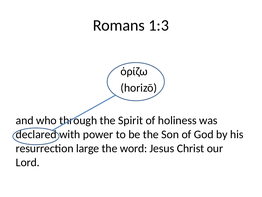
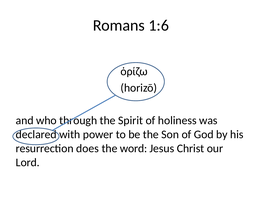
1:3: 1:3 -> 1:6 (159, 25)
large: large -> does (88, 148)
